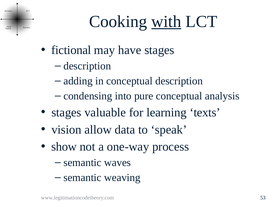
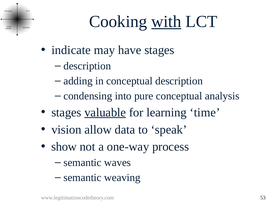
fictional: fictional -> indicate (71, 50)
valuable underline: none -> present (105, 112)
texts: texts -> time (205, 112)
